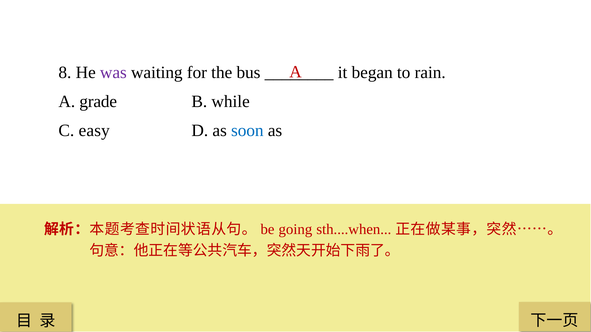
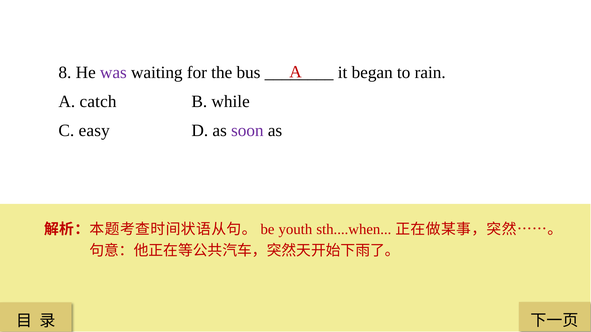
grade: grade -> catch (98, 102)
soon colour: blue -> purple (247, 131)
going: going -> youth (295, 229)
